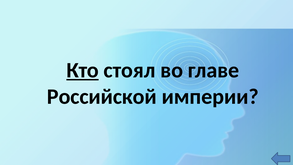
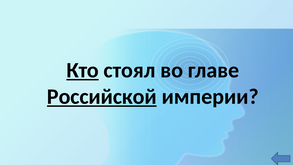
Российской underline: none -> present (102, 97)
